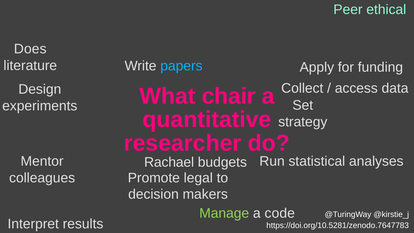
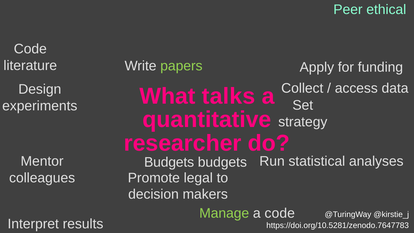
Does: Does -> Code (30, 49)
papers colour: light blue -> light green (181, 66)
chair: chair -> talks (229, 96)
Rachael: Rachael -> Budgets (169, 162)
